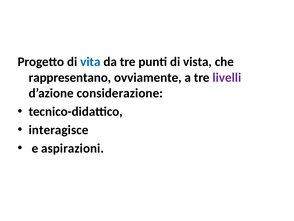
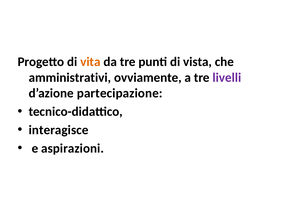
vita colour: blue -> orange (90, 62)
rappresentano: rappresentano -> amministrativi (70, 77)
considerazione: considerazione -> partecipazione (120, 93)
